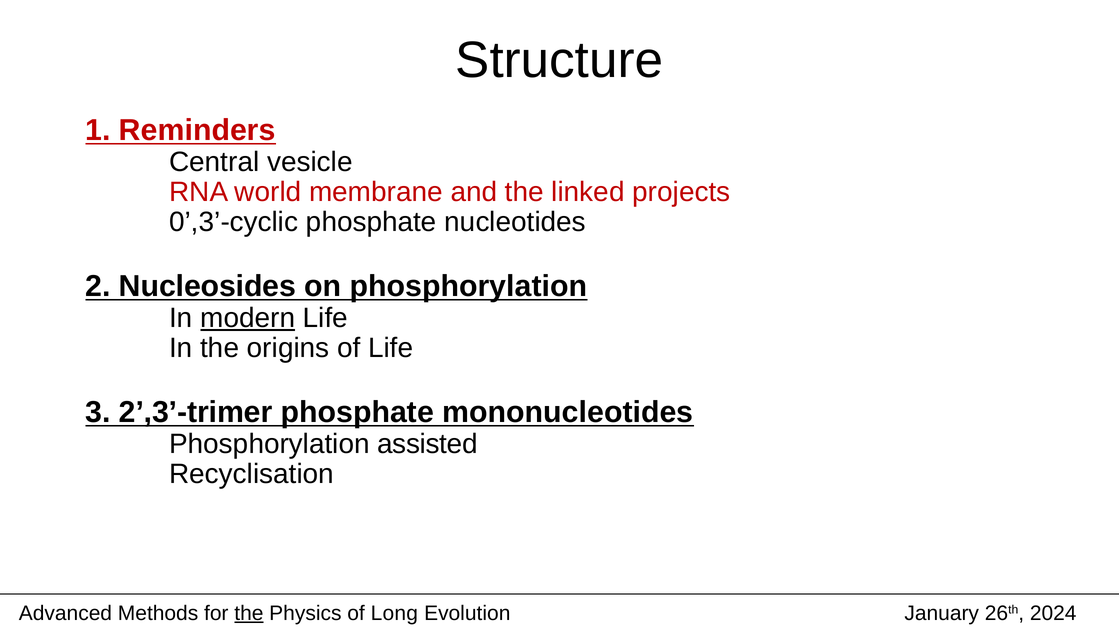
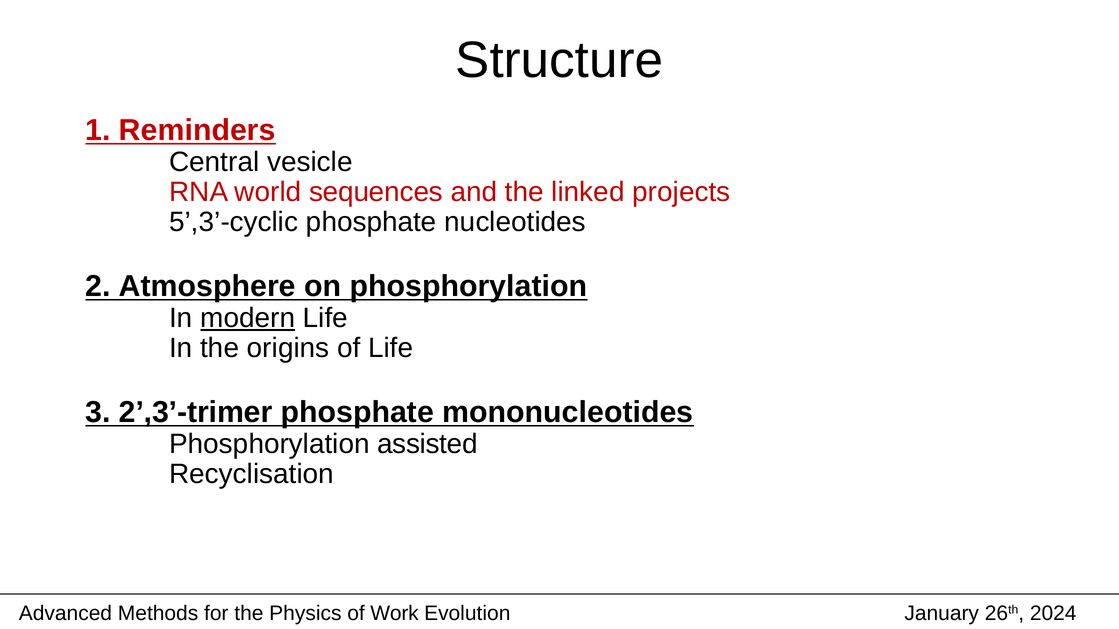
membrane: membrane -> sequences (376, 192)
0’,3’-cyclic: 0’,3’-cyclic -> 5’,3’-cyclic (234, 222)
Nucleosides: Nucleosides -> Atmosphere (207, 287)
the underline: present -> none (249, 614)
Long: Long -> Work (395, 614)
